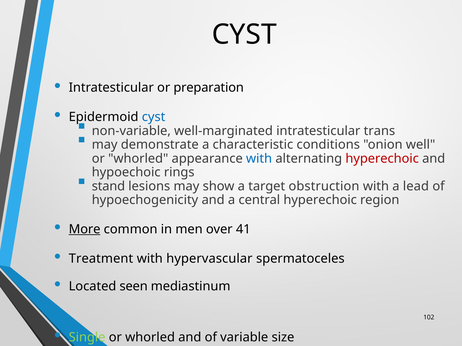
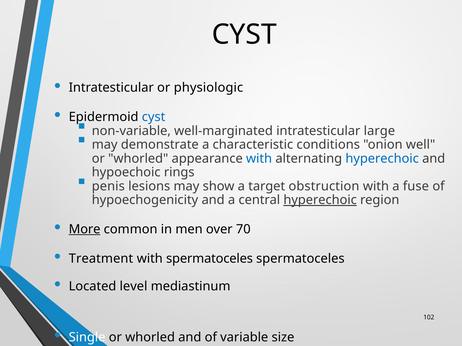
preparation: preparation -> physiologic (209, 88)
trans: trans -> large (379, 131)
hyperechoic colour: red -> blue (382, 159)
stand: stand -> penis (108, 186)
lead: lead -> fuse (416, 186)
hyperechoic underline: none -> present (320, 200)
41: 41 -> 70 (243, 230)
with hypervascular: hypervascular -> spermatoceles (210, 259)
seen: seen -> level (134, 287)
Single colour: light green -> white (87, 338)
